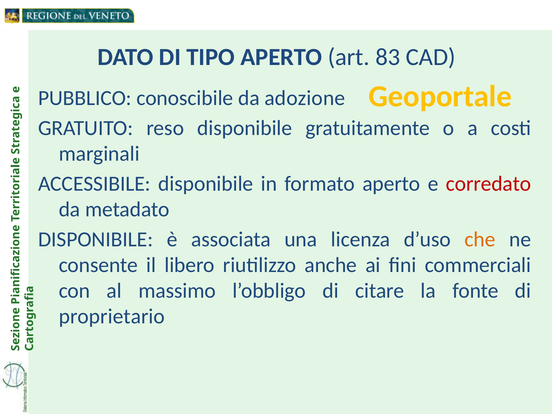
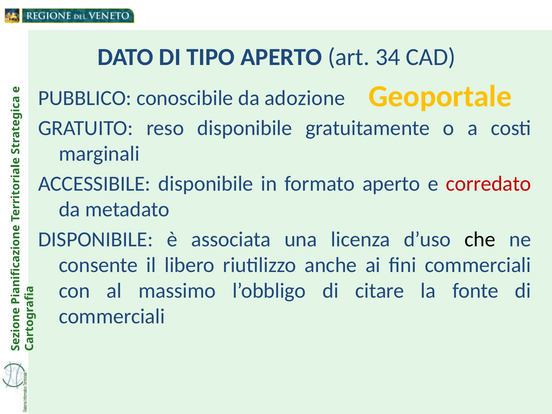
83: 83 -> 34 (388, 57)
che colour: orange -> black (480, 239)
proprietario: proprietario -> commerciali (112, 317)
